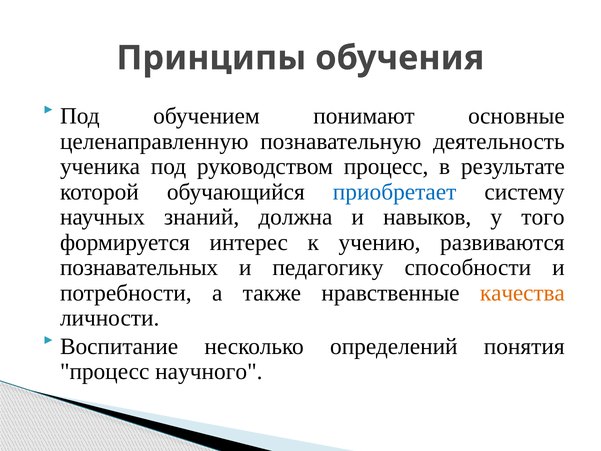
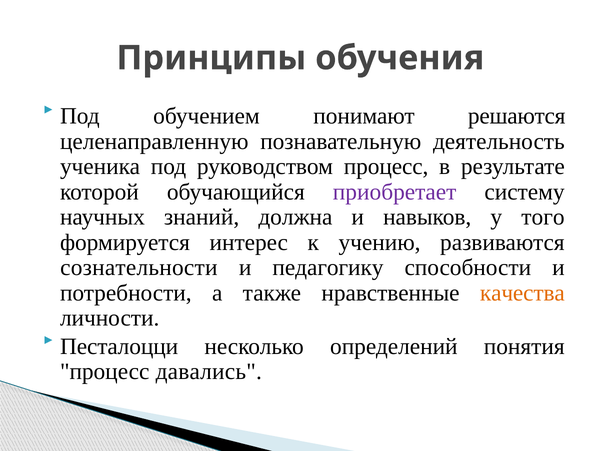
основные: основные -> решаются (517, 116)
приобретает colour: blue -> purple (395, 192)
познавательных: познавательных -> сознательности (139, 267)
Воспитание: Воспитание -> Песталоцци (119, 346)
научного: научного -> давались (209, 371)
